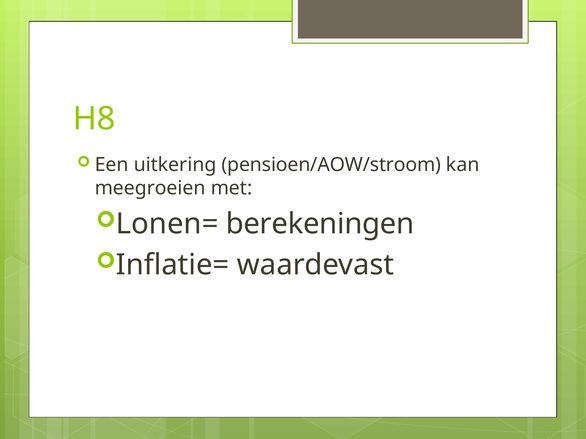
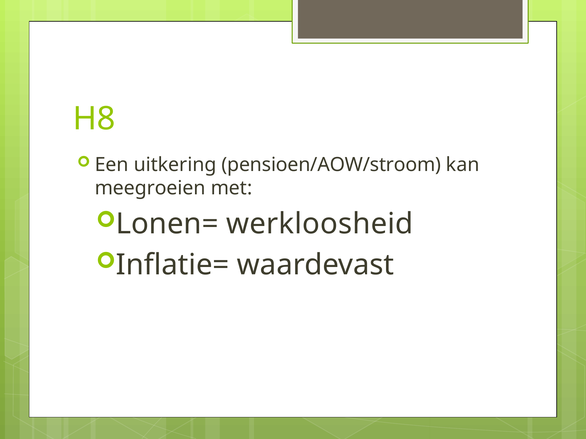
berekeningen: berekeningen -> werkloosheid (320, 224)
